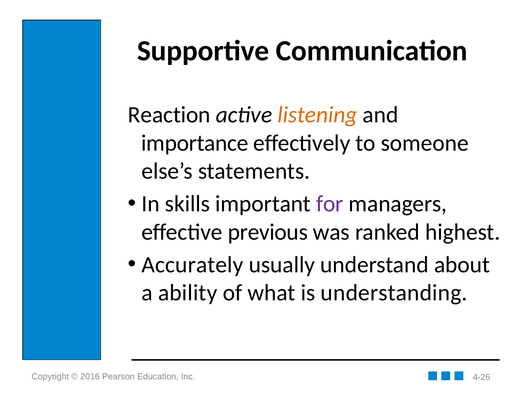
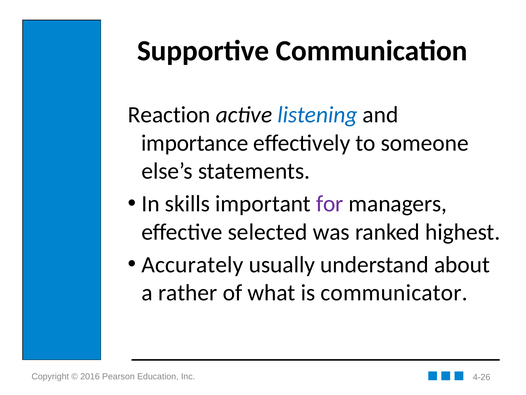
listening colour: orange -> blue (317, 115)
previous: previous -> selected (268, 232)
ability: ability -> rather (188, 292)
understanding: understanding -> communicator (394, 292)
